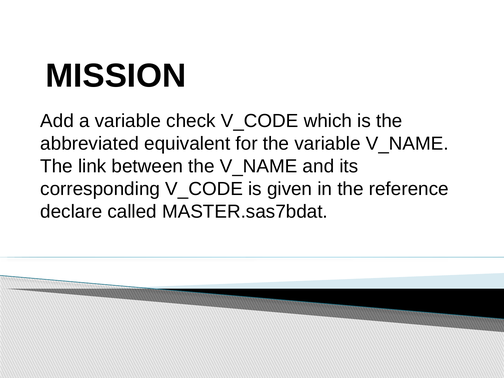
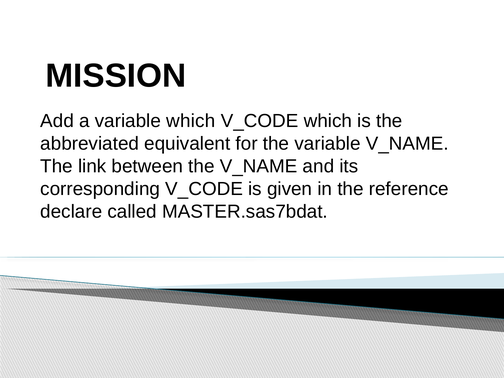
variable check: check -> which (191, 121)
